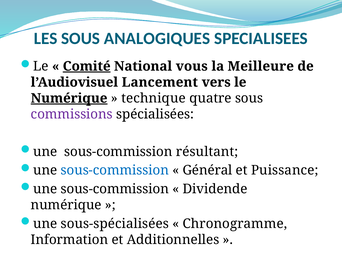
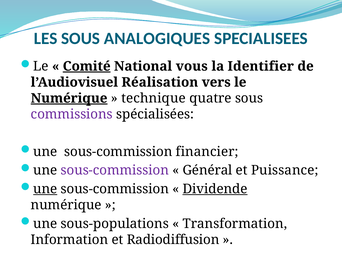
Meilleure: Meilleure -> Identifier (261, 66)
Lancement: Lancement -> Réalisation (160, 82)
résultant: résultant -> financier (207, 151)
sous-commission colour: blue -> purple (115, 170)
une underline: none -> present (45, 189)
Dividende underline: none -> present (215, 189)
sous-spécialisées: sous-spécialisées -> sous-populations (115, 223)
Chronogramme: Chronogramme -> Transformation (235, 223)
Additionnelles: Additionnelles -> Radiodiffusion (173, 239)
